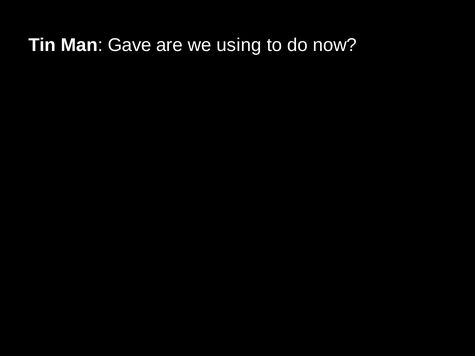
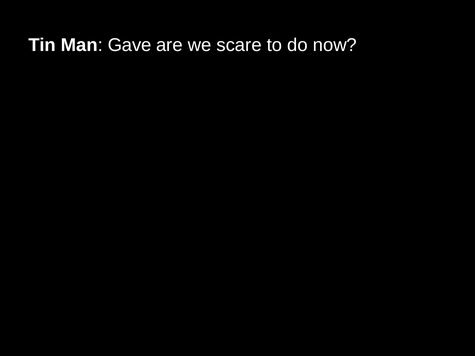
using: using -> scare (239, 45)
